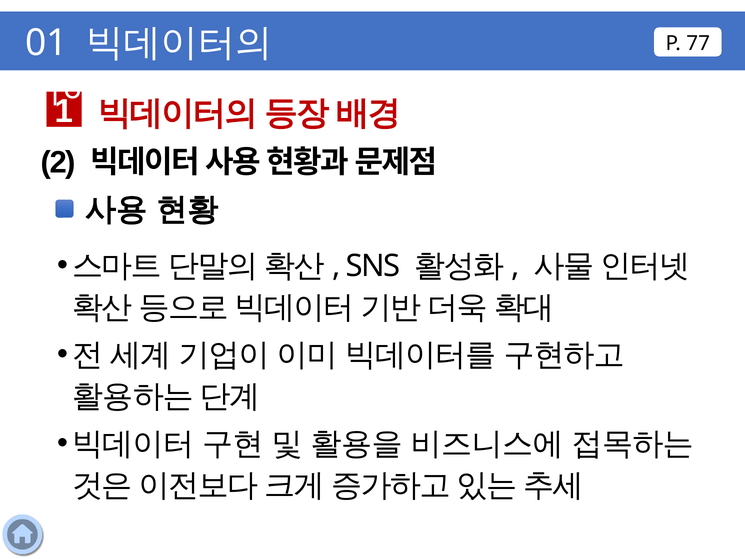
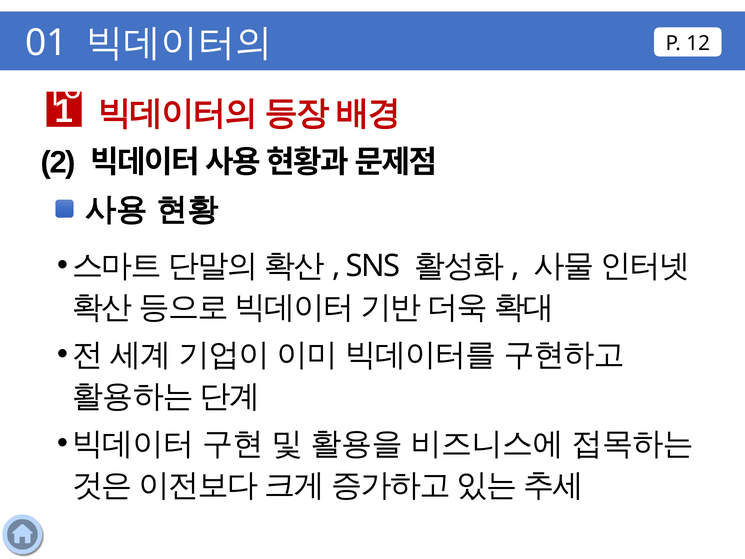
77: 77 -> 12 (698, 43)
